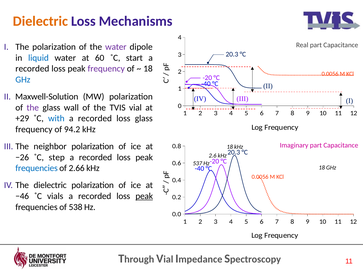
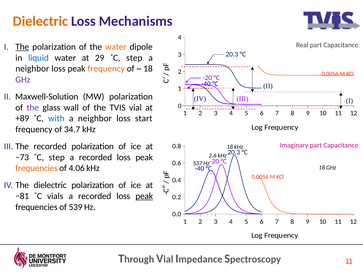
The underline: none -> present (22, 47)
water colour: purple -> orange (116, 47)
60: 60 -> 29 (100, 58)
start: start -> step (134, 58)
recorded: recorded -> neighbor (32, 69)
frequency colour: purple -> orange (106, 69)
GHz colour: blue -> purple (23, 79)
+29: +29 -> +89 (22, 118)
recorded: recorded -> neighbor (95, 118)
loss glass: glass -> start (144, 118)
94.2: 94.2 -> 34.7 (72, 129)
The neighbor: neighbor -> recorded (50, 146)
−26: −26 -> −73 (22, 157)
frequencies colour: blue -> orange (37, 168)
2.66: 2.66 -> 4.06 (77, 168)
−46: −46 -> −81 (22, 196)
538: 538 -> 539 (76, 206)
